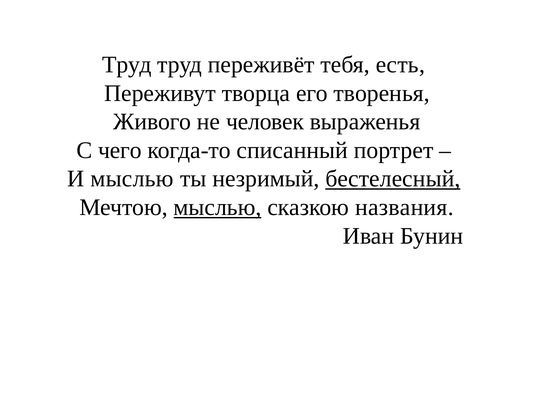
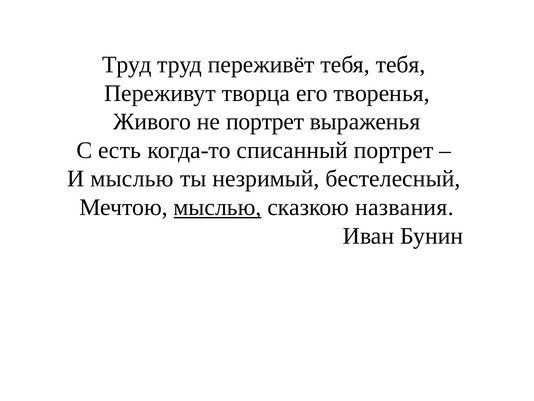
тебя есть: есть -> тебя (401, 65)
не человек: человек -> портрет (265, 122)
чего: чего -> есть (120, 150)
бестелесный underline: present -> none (393, 179)
